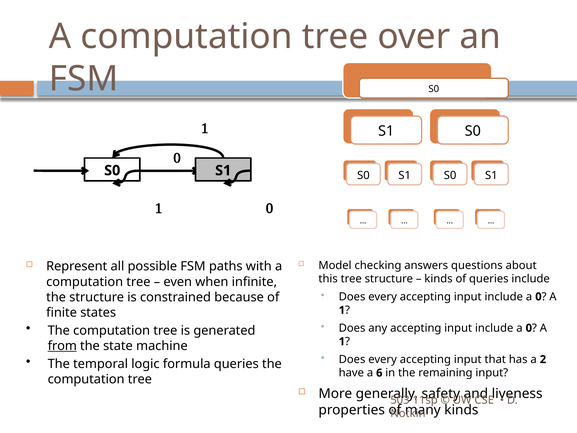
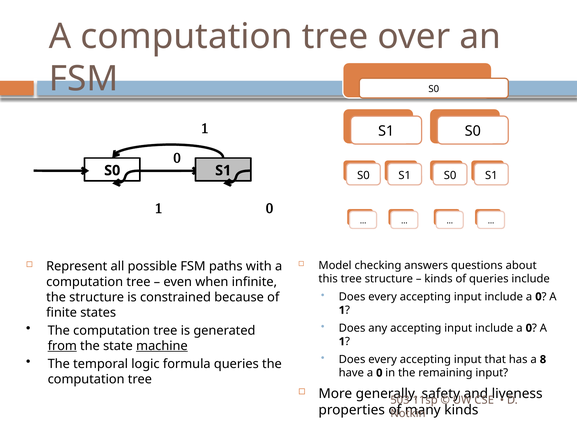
machine underline: none -> present (162, 346)
2: 2 -> 8 (543, 359)
have a 6: 6 -> 0 (379, 373)
